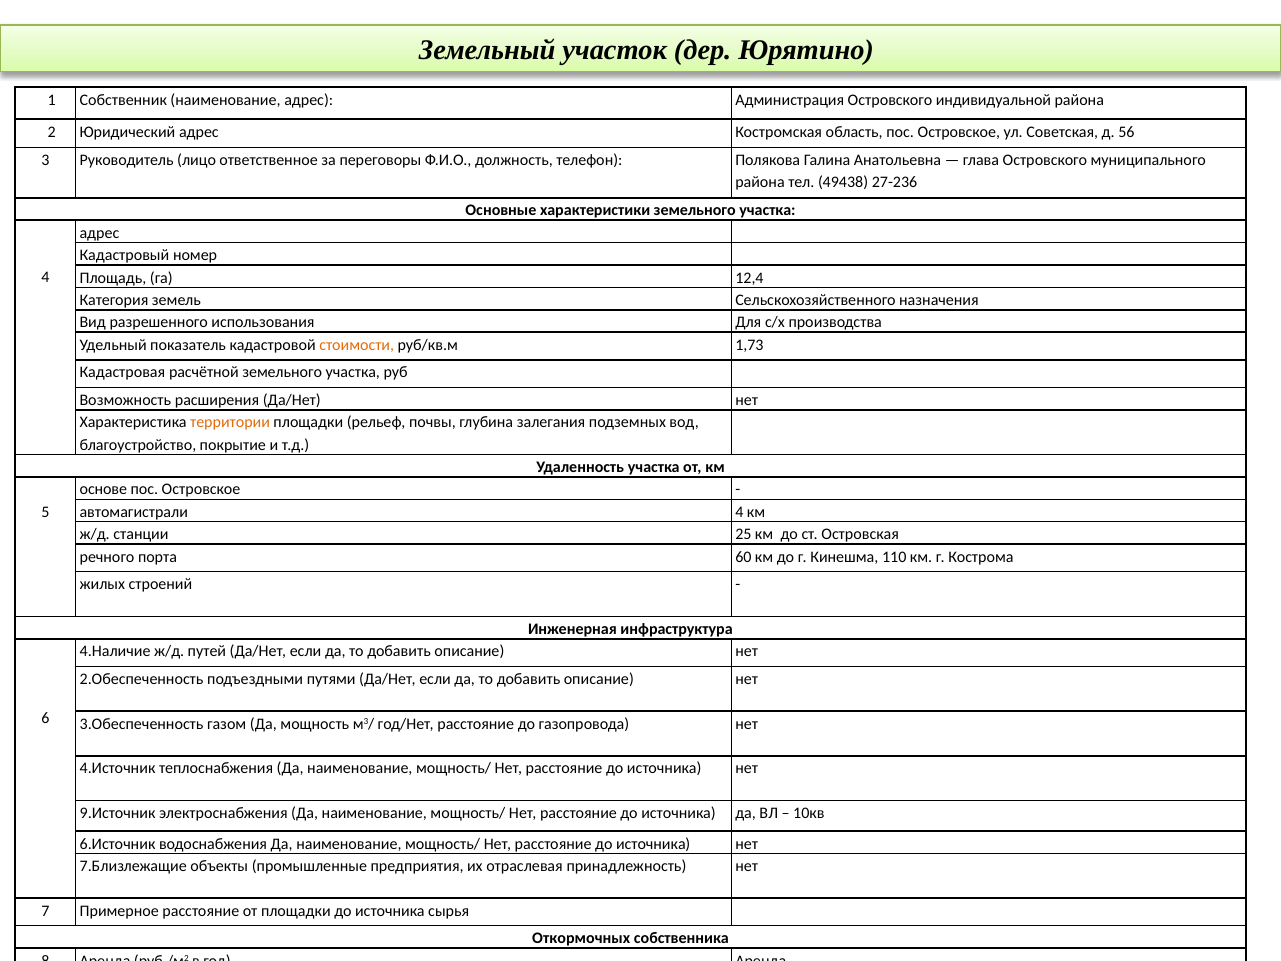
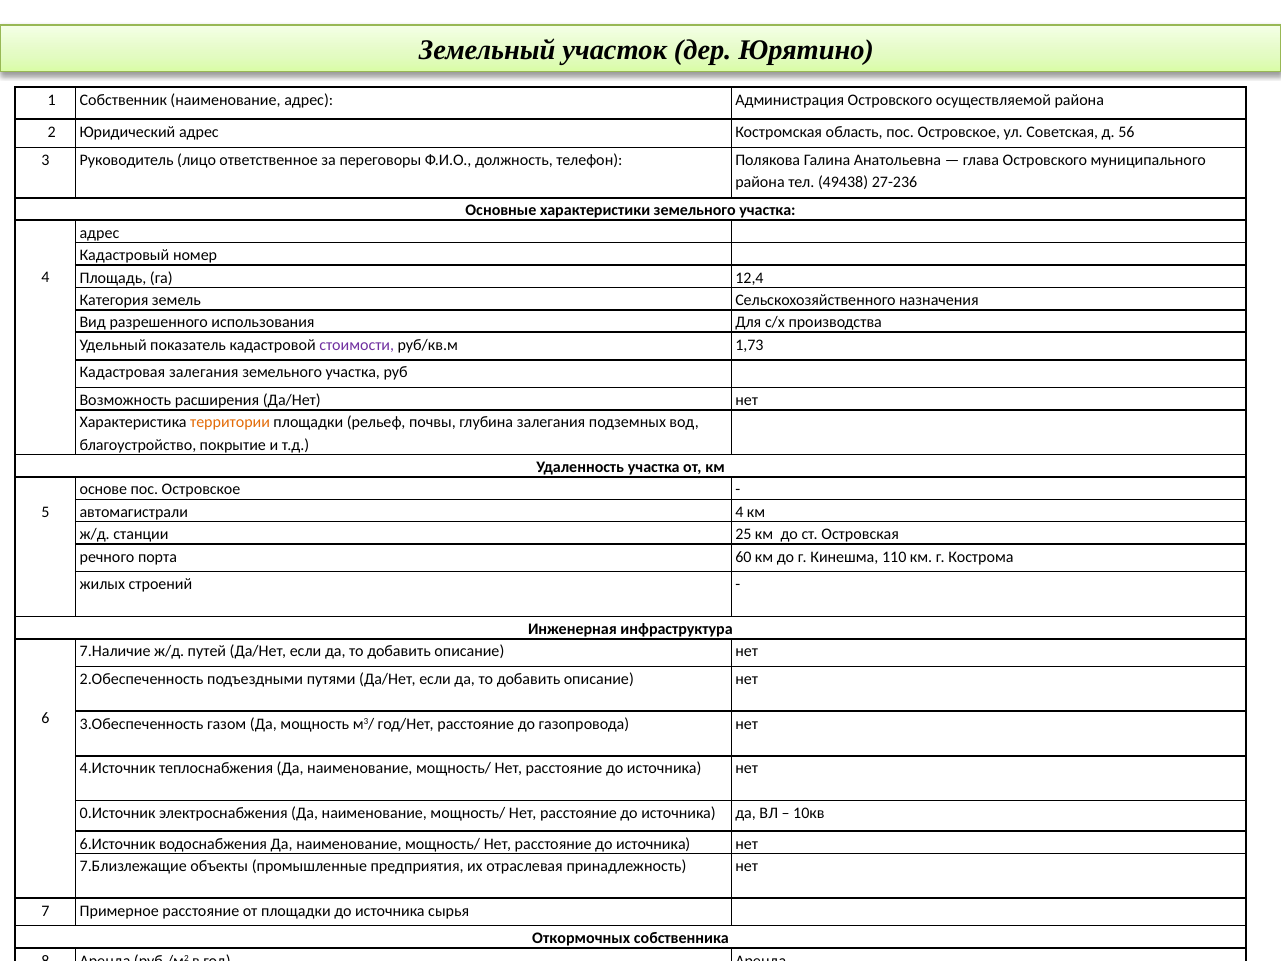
индивидуальной: индивидуальной -> осуществляемой (993, 100)
стоимости colour: orange -> purple (357, 345)
Кадастровая расчётной: расчётной -> залегания (204, 372)
4.Наличие: 4.Наличие -> 7.Наличие (115, 651)
9.Источник: 9.Источник -> 0.Источник (118, 813)
